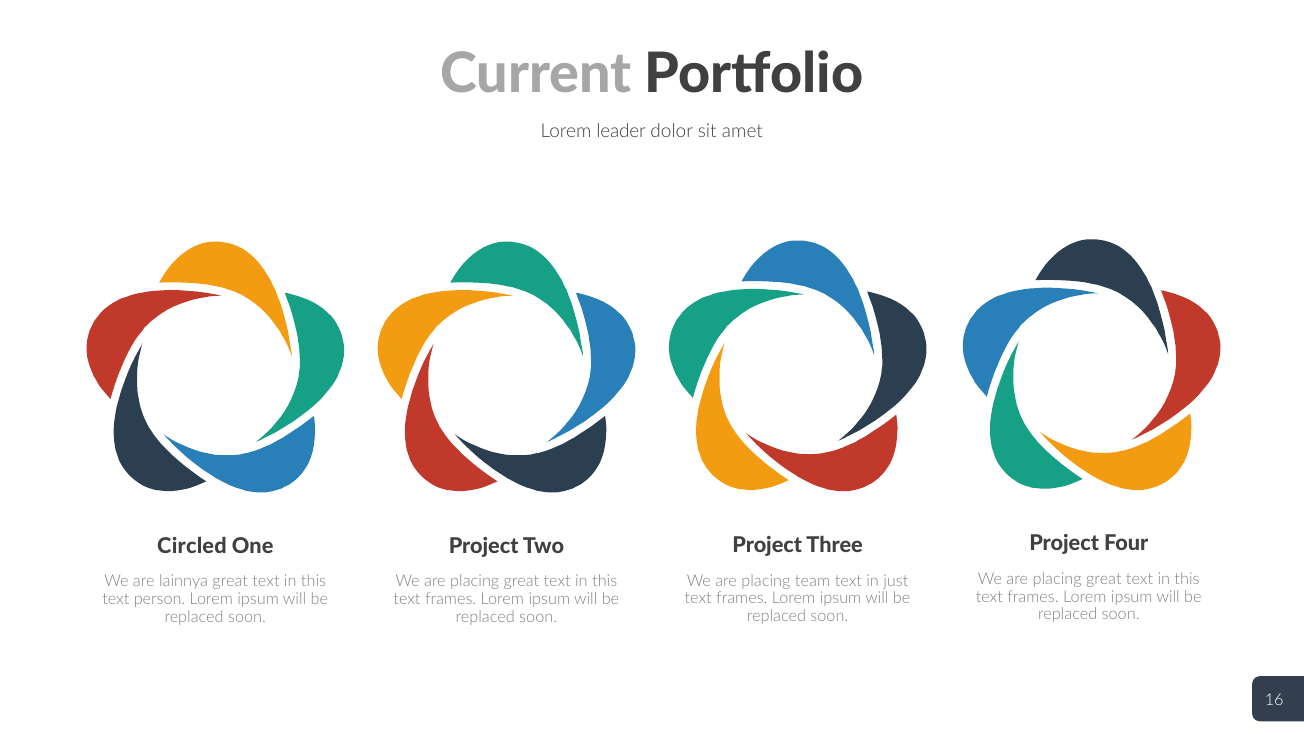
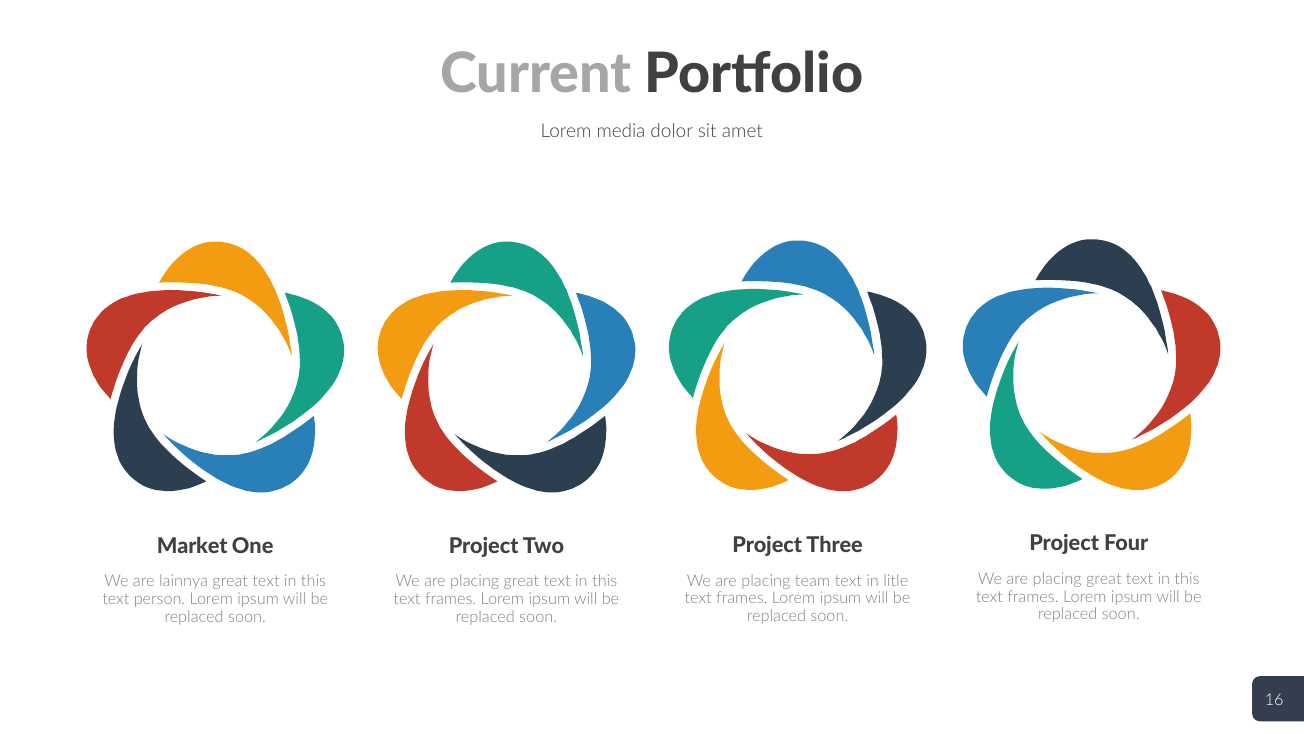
leader: leader -> media (621, 131)
Circled: Circled -> Market (192, 546)
just: just -> litle (896, 581)
